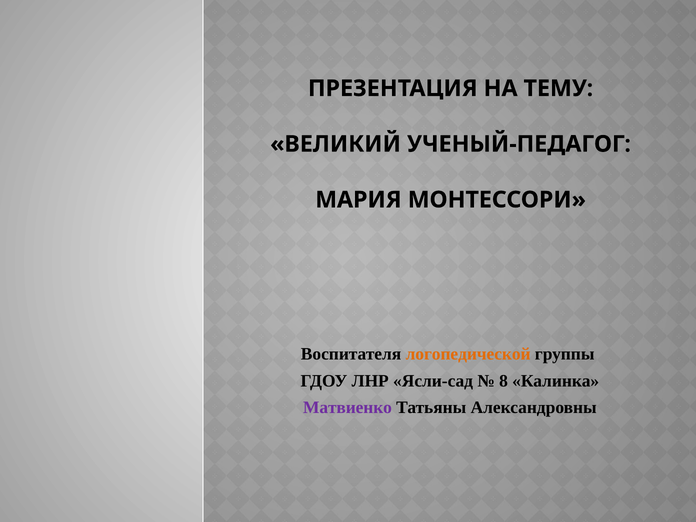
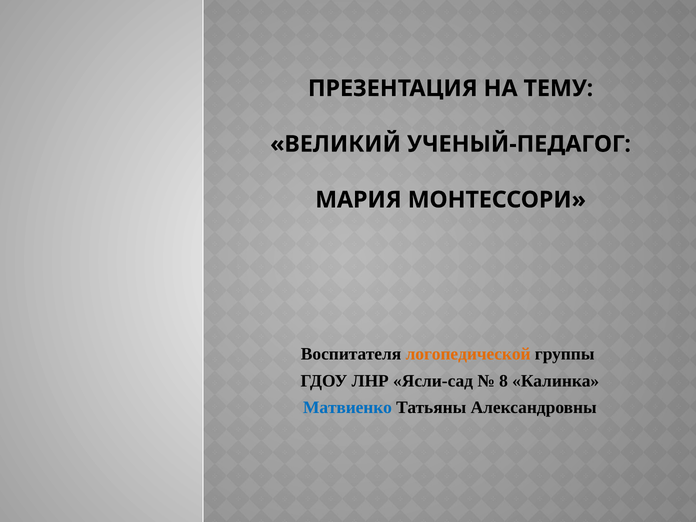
Матвиенко colour: purple -> blue (347, 408)
